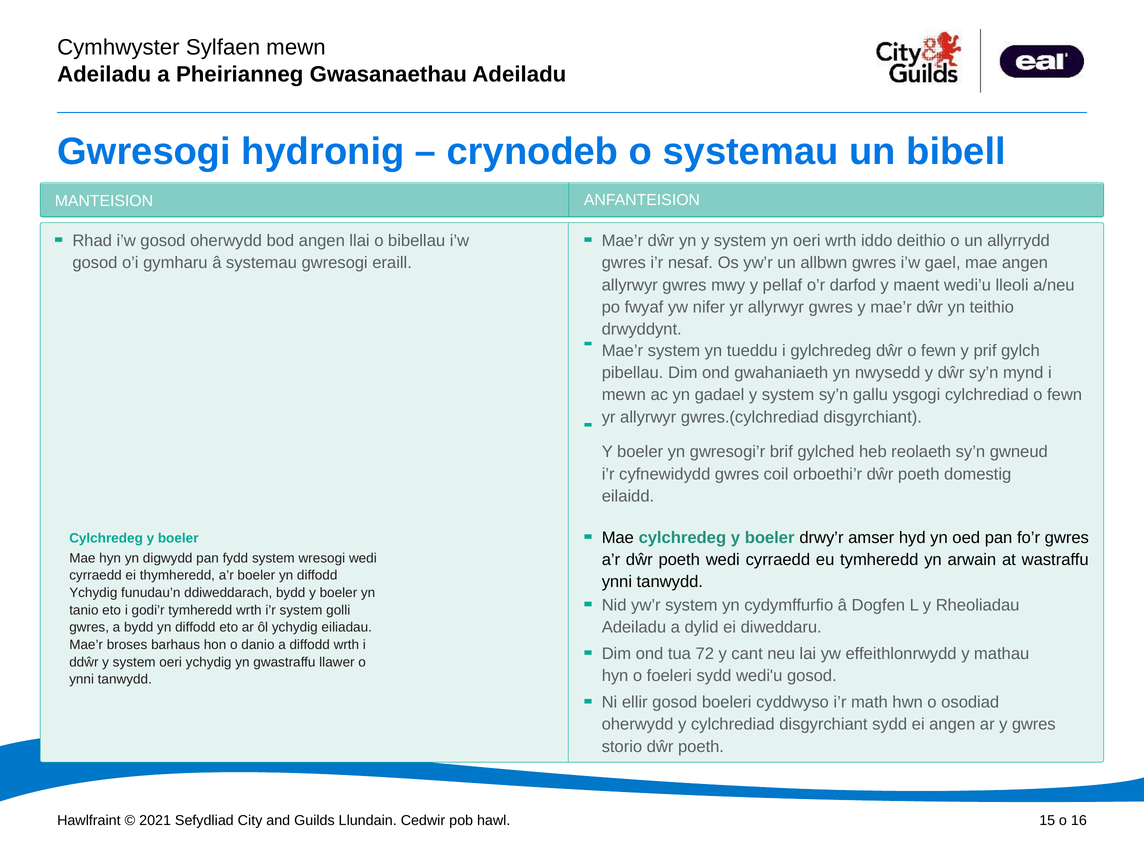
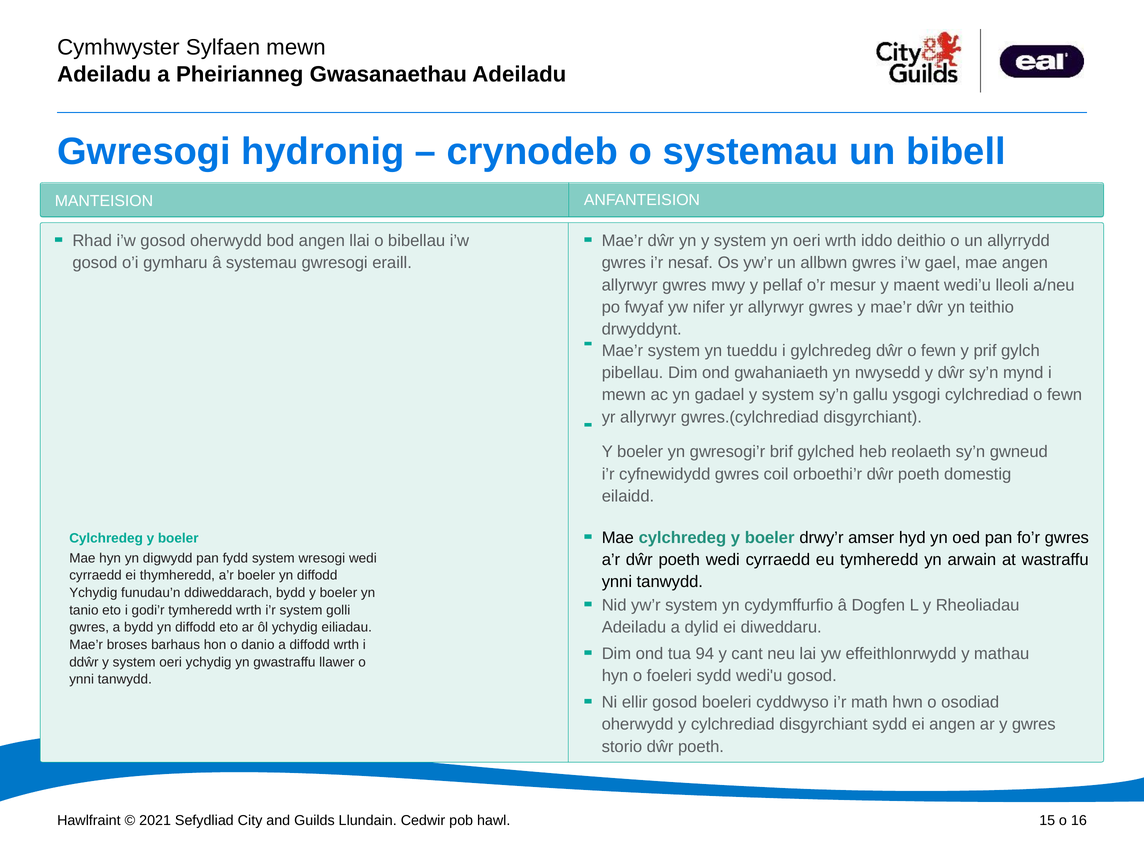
darfod: darfod -> mesur (853, 285)
72: 72 -> 94 (705, 654)
